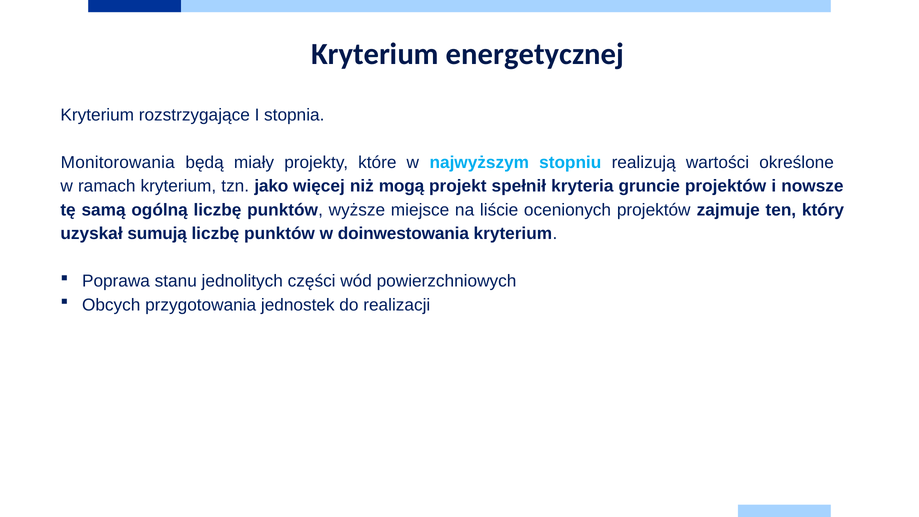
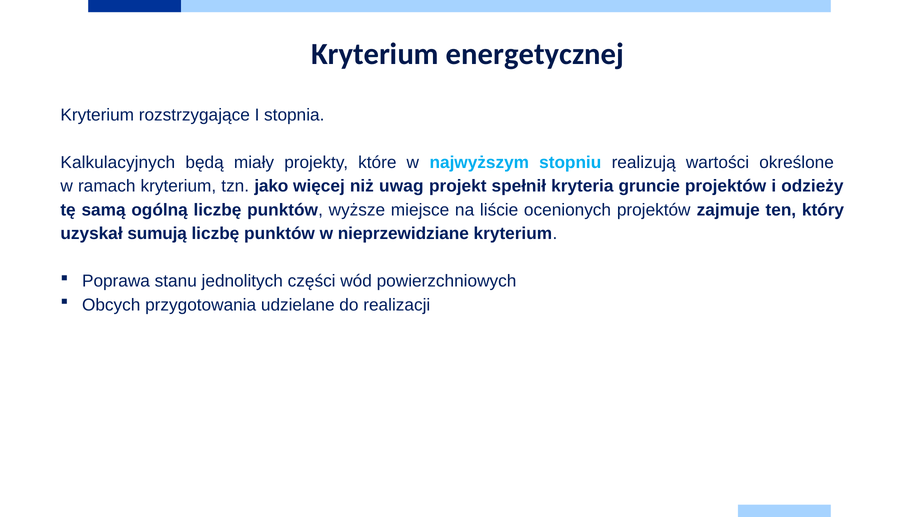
Monitorowania: Monitorowania -> Kalkulacyjnych (118, 162)
mogą: mogą -> uwag (401, 186)
nowsze: nowsze -> odzieży (812, 186)
doinwestowania: doinwestowania -> nieprzewidziane (403, 234)
jednostek: jednostek -> udzielane (298, 305)
